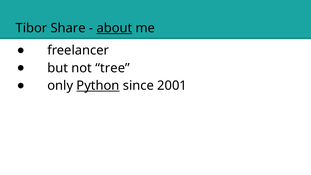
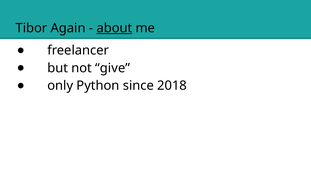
Share: Share -> Again (68, 28)
tree: tree -> give (113, 68)
Python underline: present -> none (98, 86)
2001: 2001 -> 2018 (172, 86)
